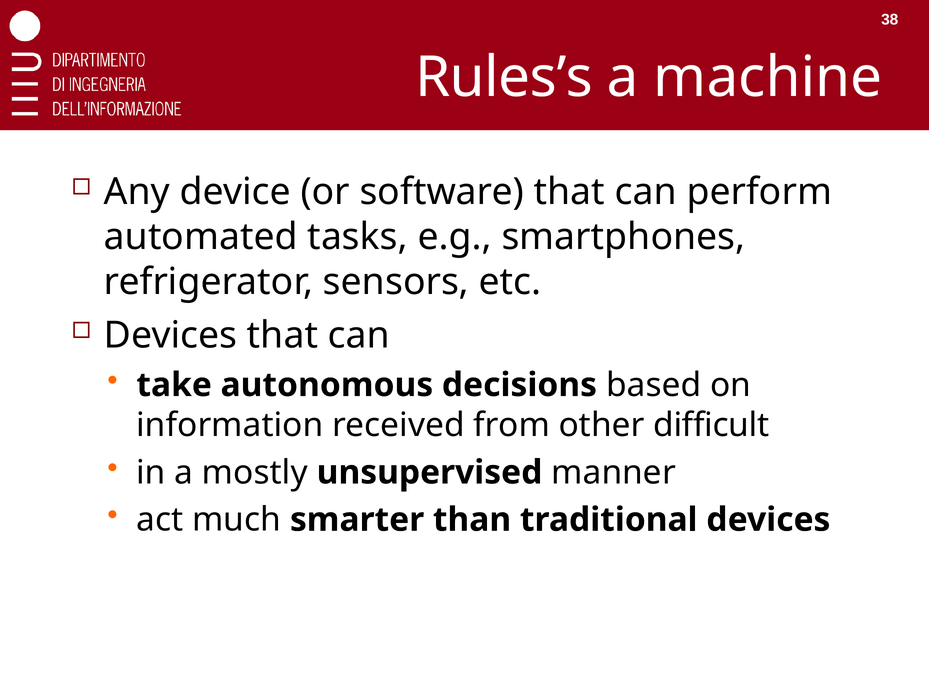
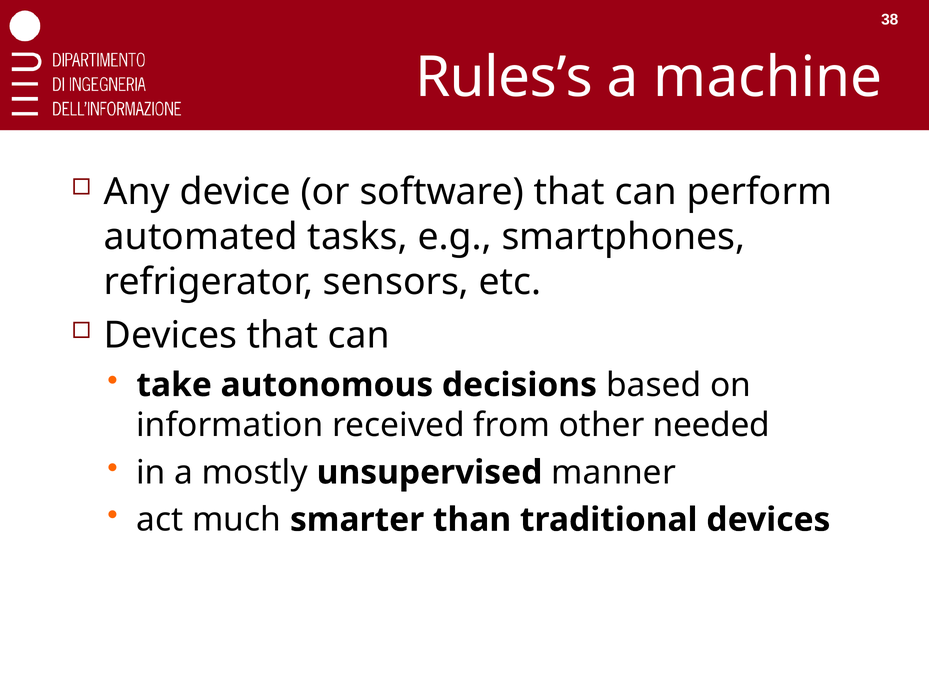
difficult: difficult -> needed (711, 426)
